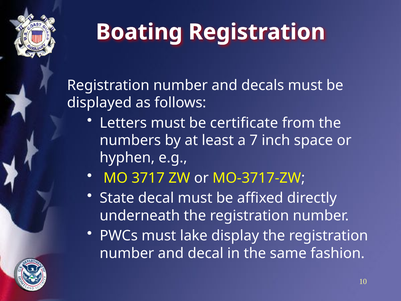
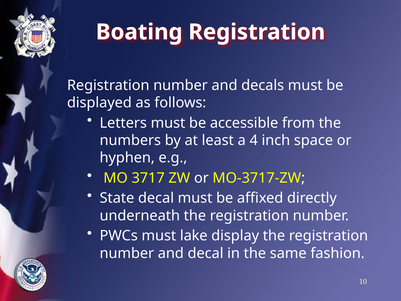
certificate: certificate -> accessible (244, 123)
7: 7 -> 4 (254, 140)
